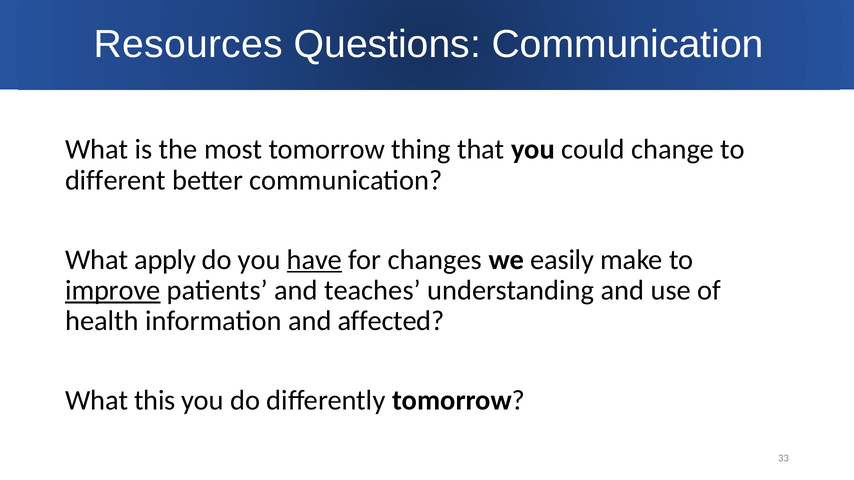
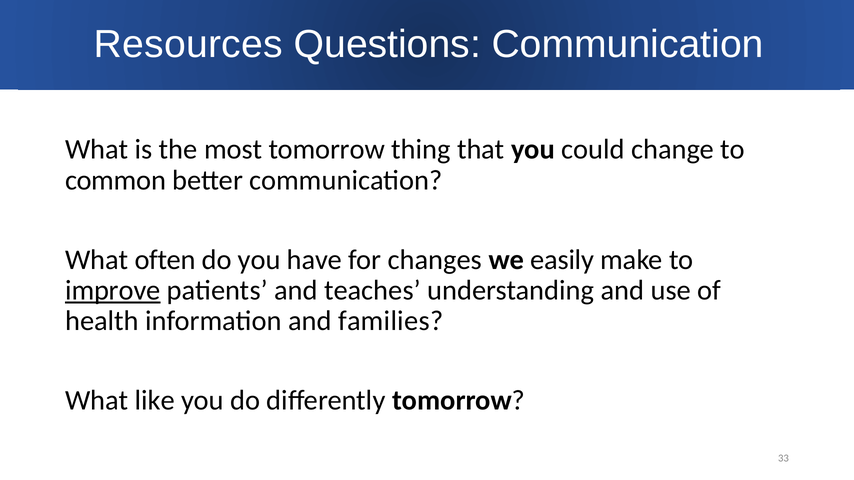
different: different -> common (116, 180)
apply: apply -> often (165, 260)
have underline: present -> none (314, 260)
affected: affected -> families (391, 321)
this: this -> like (155, 401)
